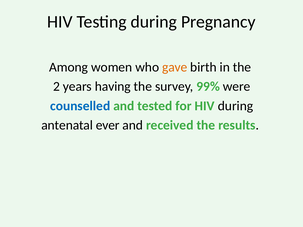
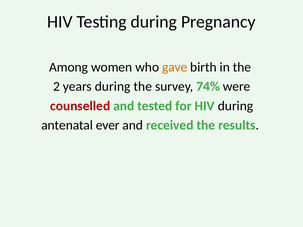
years having: having -> during (113, 87)
99%: 99% -> 74% (208, 87)
counselled colour: blue -> red (80, 106)
